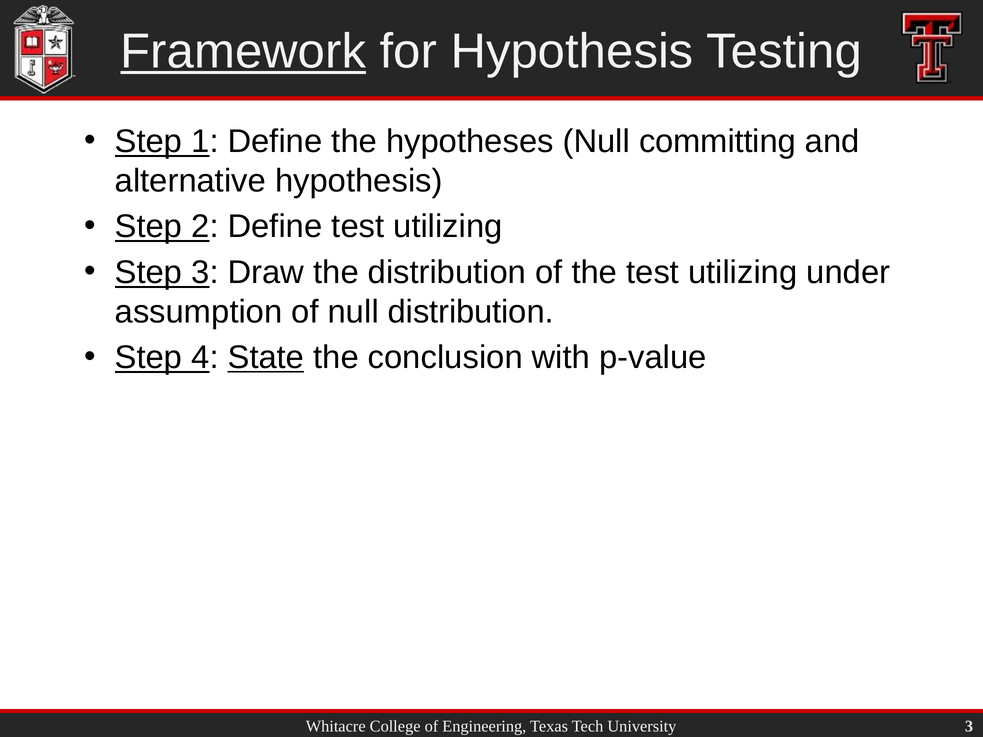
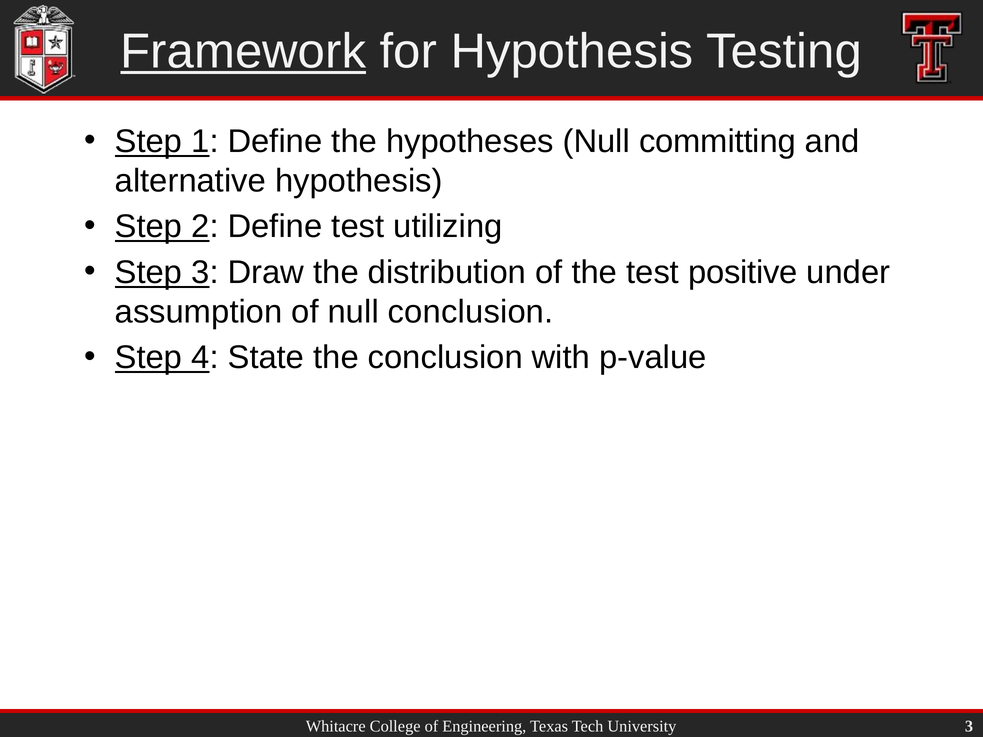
the test utilizing: utilizing -> positive (743, 273)
null distribution: distribution -> conclusion (471, 312)
State underline: present -> none (266, 358)
